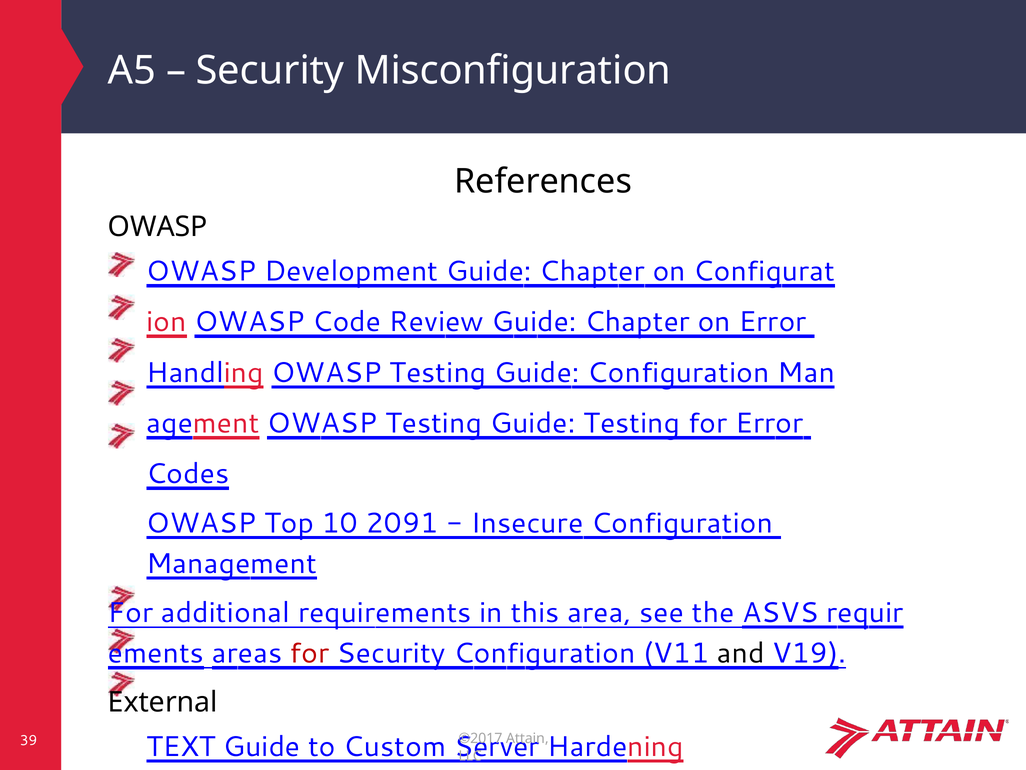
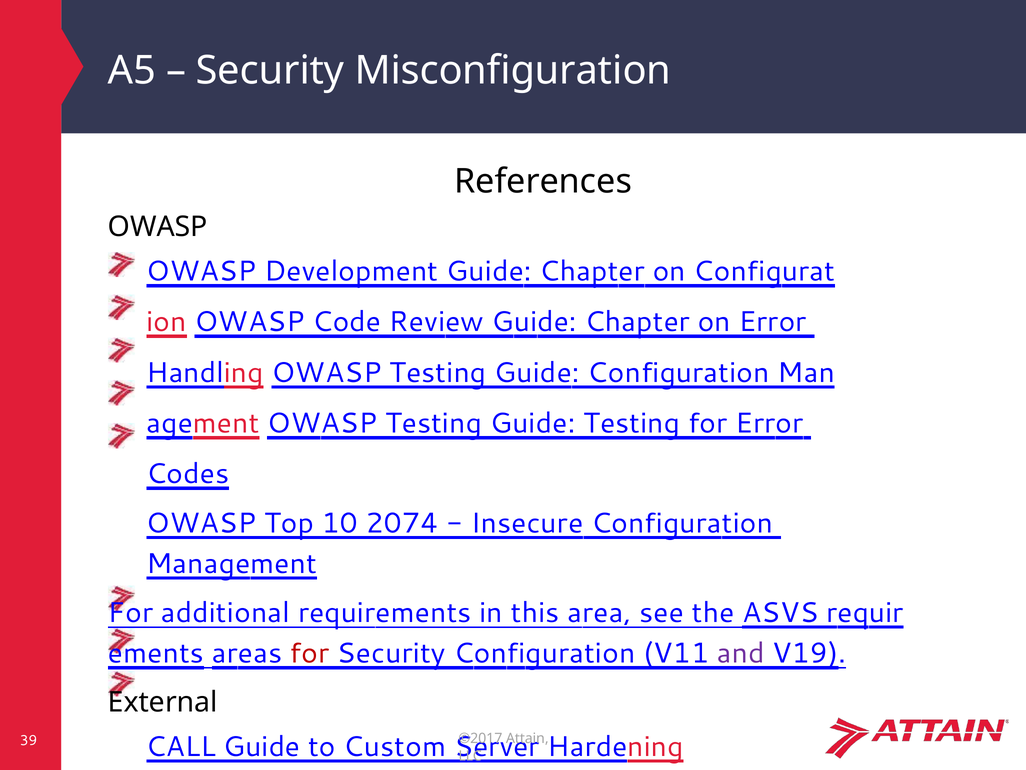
2091: 2091 -> 2074 (402, 523)
and colour: black -> purple (741, 653)
TEXT: TEXT -> CALL (181, 746)
